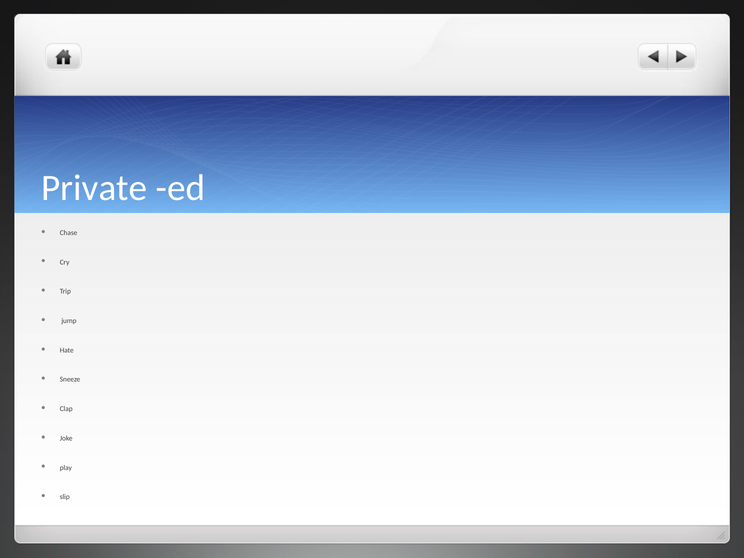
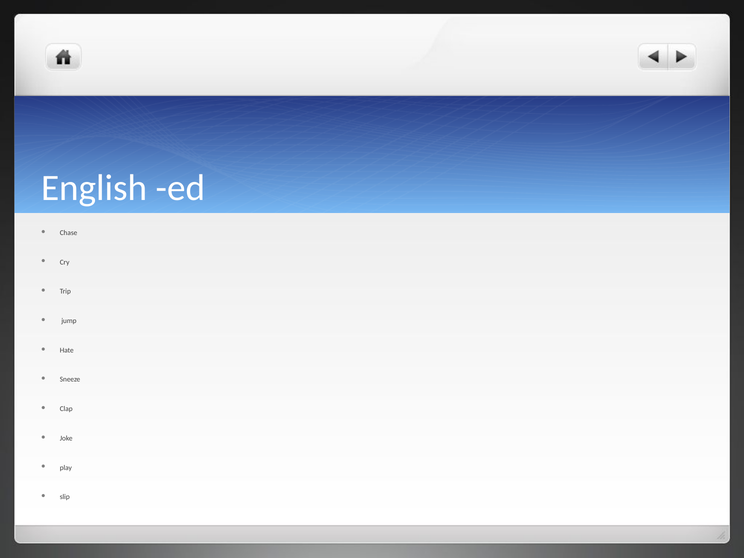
Private: Private -> English (94, 188)
